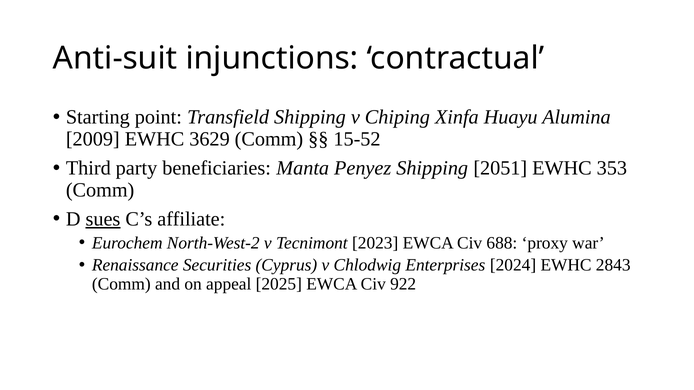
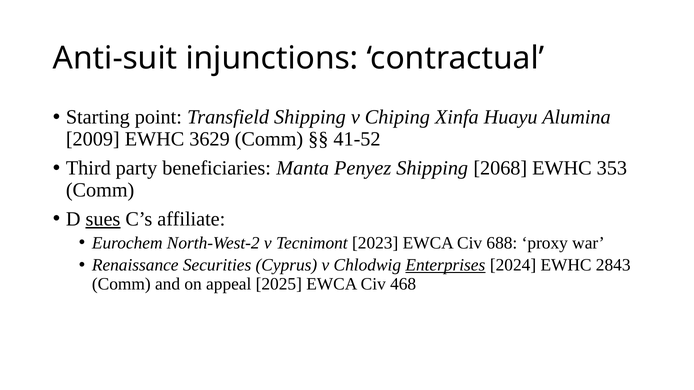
15-52: 15-52 -> 41-52 (357, 139)
2051: 2051 -> 2068 (500, 168)
Enterprises underline: none -> present (445, 266)
922: 922 -> 468 (403, 284)
